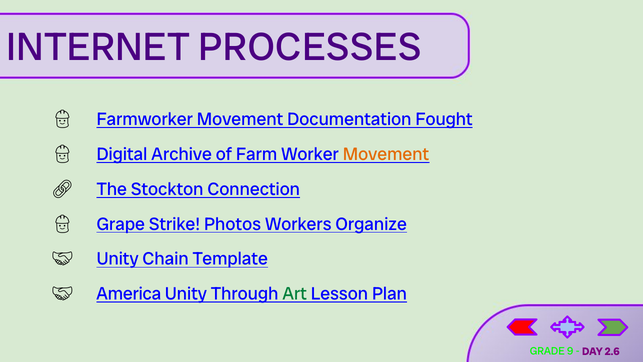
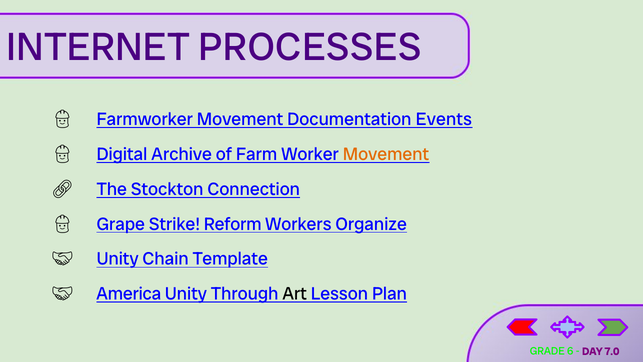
Fought: Fought -> Events (444, 119)
Photos: Photos -> Reform (233, 224)
Art colour: green -> black (295, 294)
9: 9 -> 6 (570, 351)
2.6: 2.6 -> 7.0 (612, 351)
